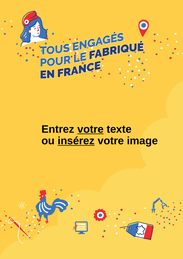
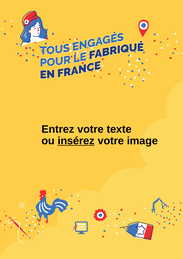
votre underline: present -> none (90, 129)
